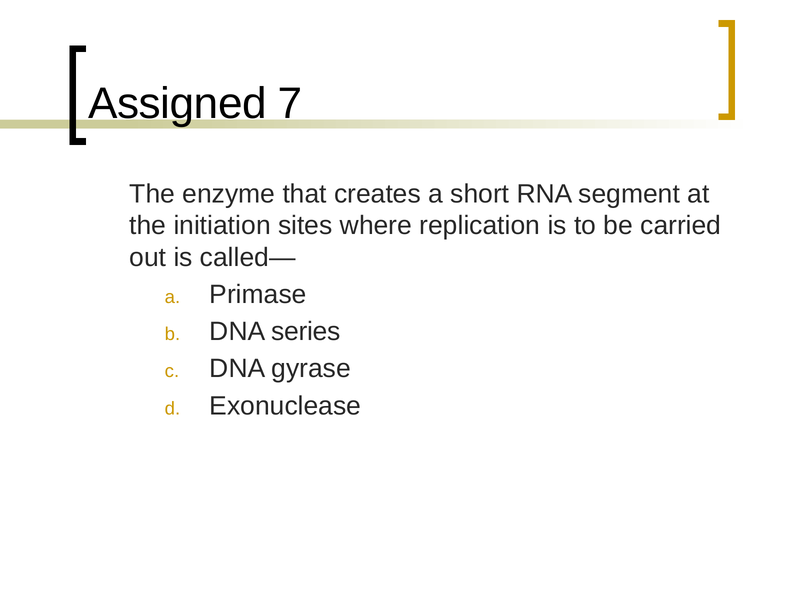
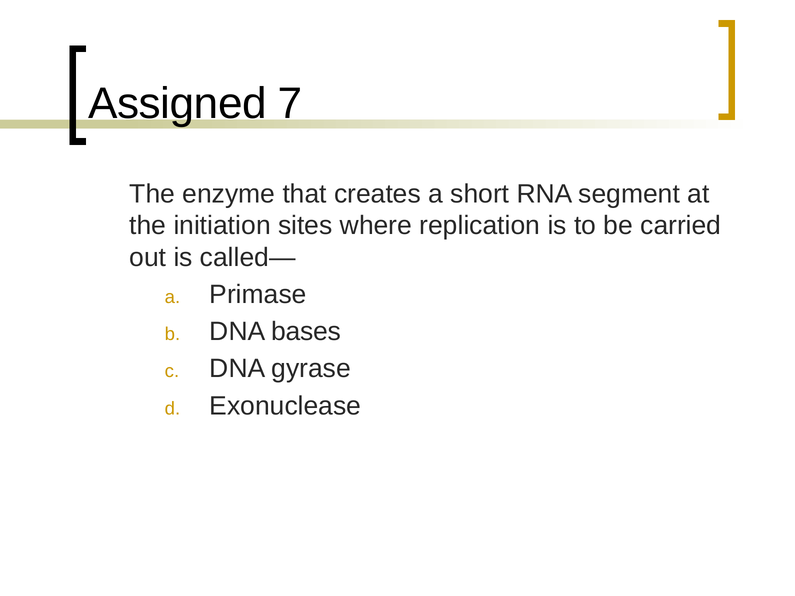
series: series -> bases (306, 332)
